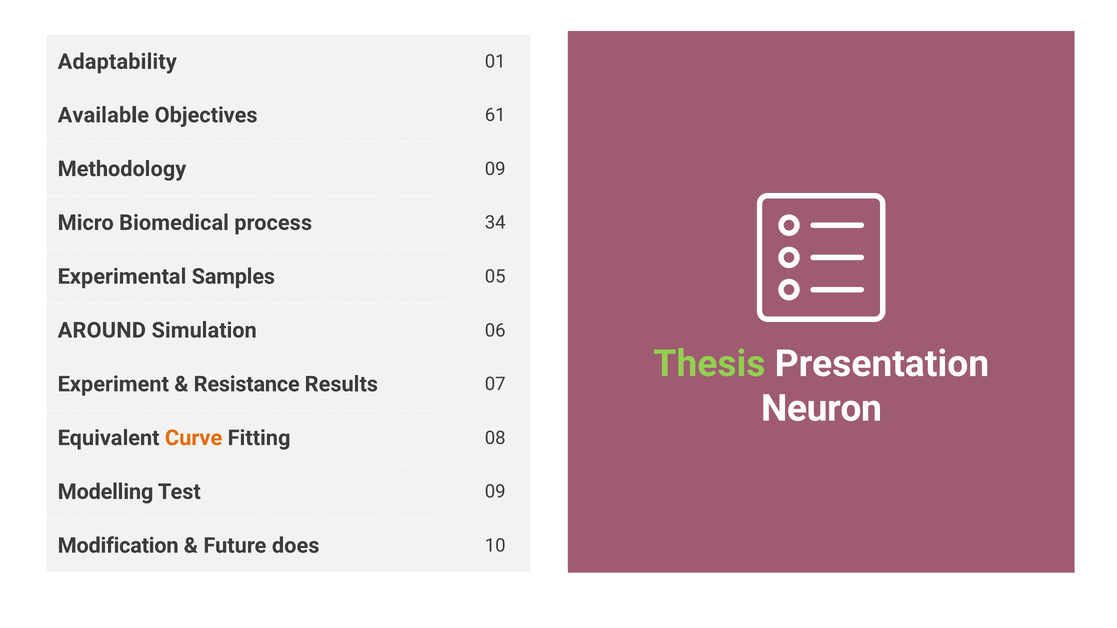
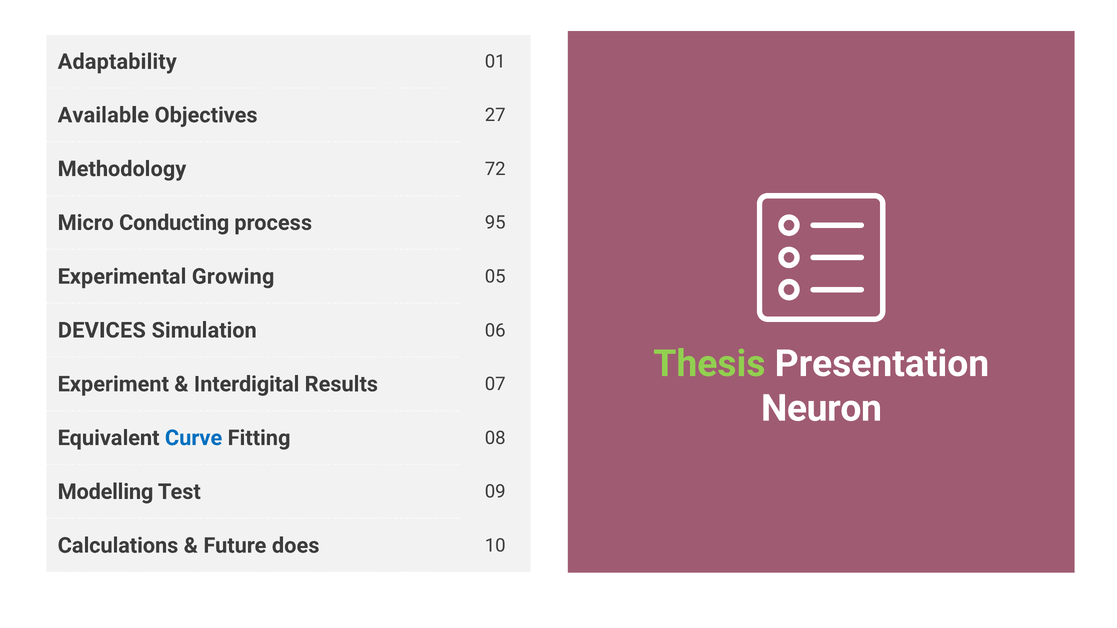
61: 61 -> 27 (495, 115)
Methodology 09: 09 -> 72 (495, 169)
Biomedical: Biomedical -> Conducting (174, 223)
34: 34 -> 95 (495, 223)
Samples: Samples -> Growing (233, 277)
AROUND: AROUND -> DEVICES (102, 331)
Resistance: Resistance -> Interdigital (247, 384)
Curve colour: orange -> blue (194, 438)
Modification: Modification -> Calculations (118, 546)
